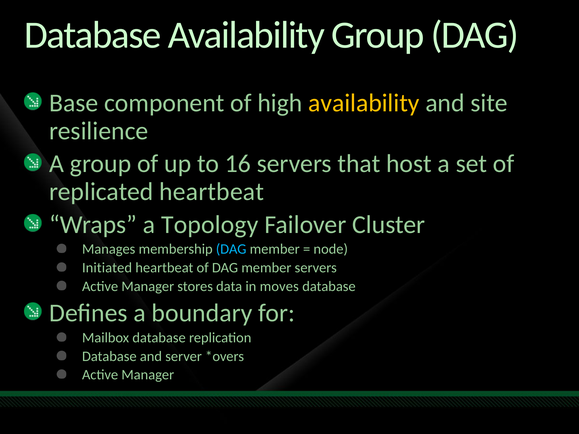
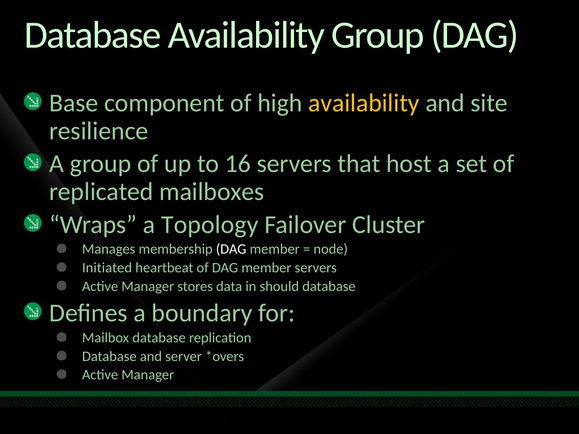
replicated heartbeat: heartbeat -> mailboxes (212, 192)
DAG colour: light blue -> white (231, 249)
moves: moves -> should (279, 286)
